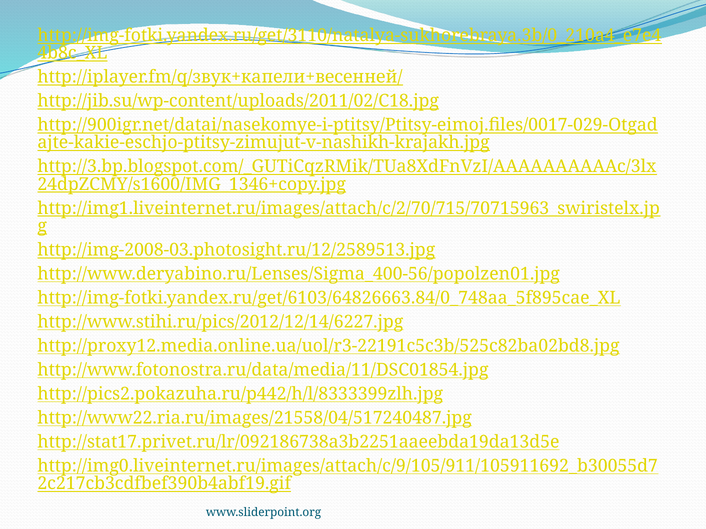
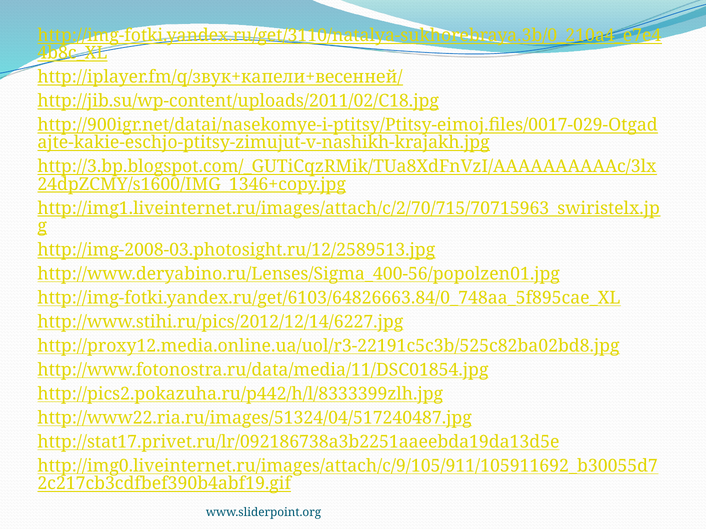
http://www22.ria.ru/images/21558/04/517240487.jpg: http://www22.ria.ru/images/21558/04/517240487.jpg -> http://www22.ria.ru/images/51324/04/517240487.jpg (255, 418)
